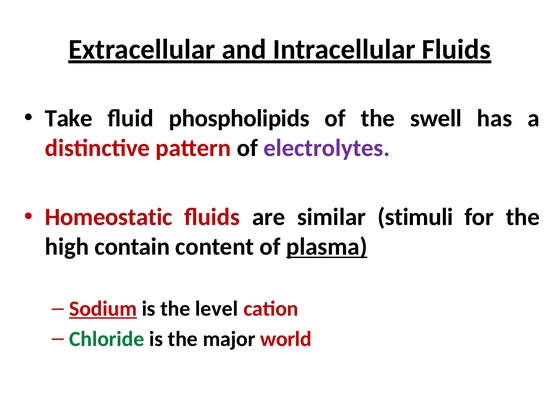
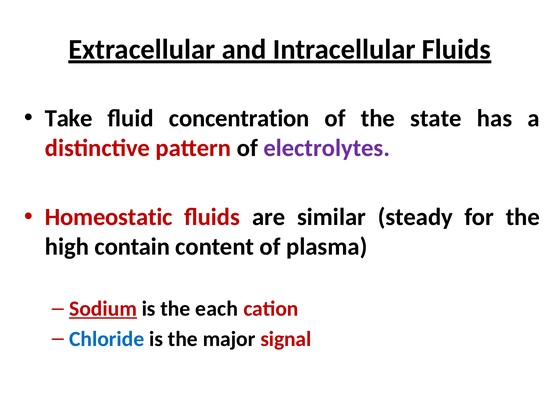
phospholipids: phospholipids -> concentration (239, 119)
swell: swell -> state (436, 119)
stimuli: stimuli -> steady (415, 217)
plasma underline: present -> none (327, 247)
level: level -> each (217, 309)
Chloride colour: green -> blue (107, 339)
world: world -> signal (286, 339)
